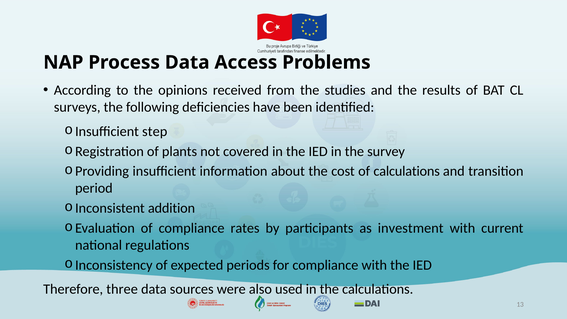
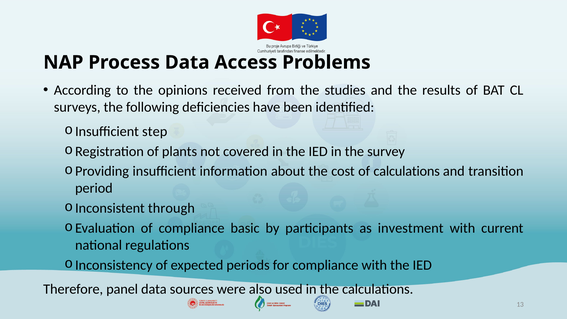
addition: addition -> through (171, 208)
rates: rates -> basic (245, 228)
three: three -> panel (122, 289)
